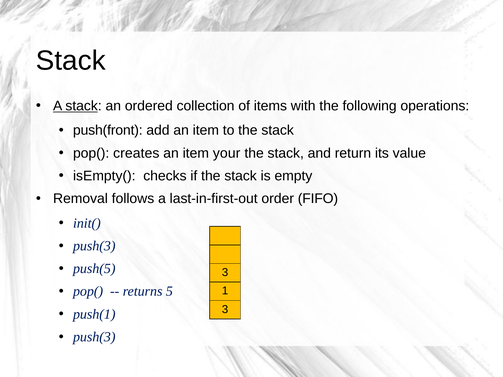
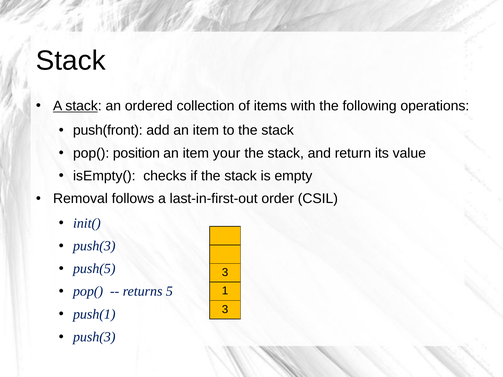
creates: creates -> position (136, 153)
FIFO: FIFO -> CSIL (318, 199)
